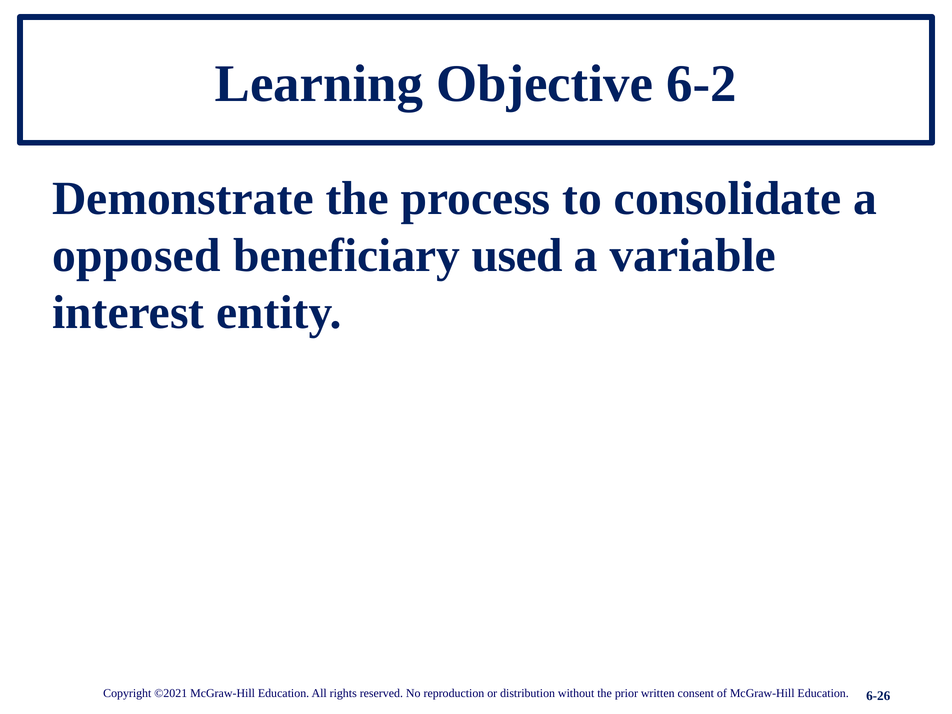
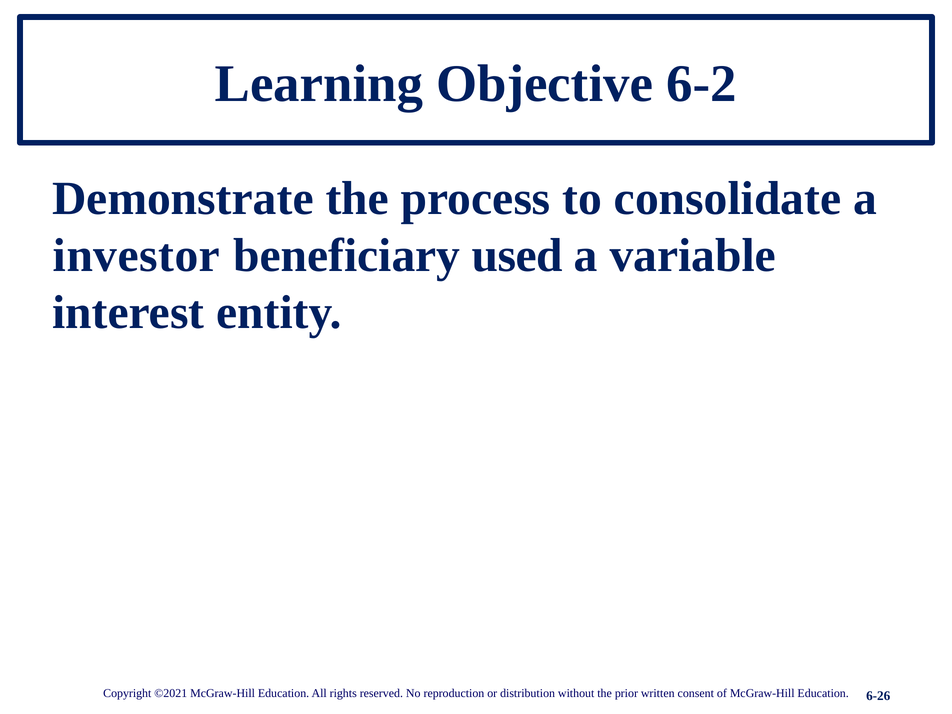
opposed: opposed -> investor (136, 255)
